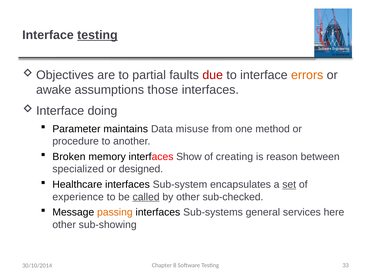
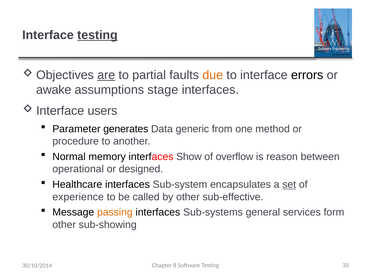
are underline: none -> present (106, 75)
due colour: red -> orange (213, 75)
errors colour: orange -> black (307, 75)
those: those -> stage (163, 90)
doing: doing -> users (102, 111)
maintains: maintains -> generates (126, 129)
misuse: misuse -> generic (192, 129)
Broken: Broken -> Normal (69, 157)
creating: creating -> overflow (235, 157)
specialized: specialized -> operational (78, 169)
called underline: present -> none (146, 197)
sub-checked: sub-checked -> sub-effective (233, 197)
here: here -> form (334, 213)
